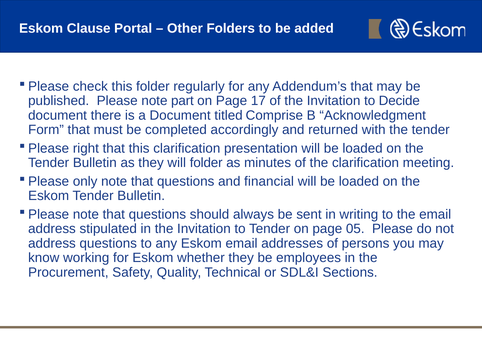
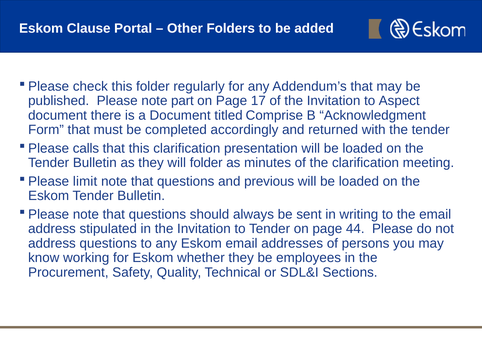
Decide: Decide -> Aspect (399, 101)
right: right -> calls (86, 148)
only: only -> limit (85, 181)
financial: financial -> previous (269, 181)
05: 05 -> 44 (355, 229)
